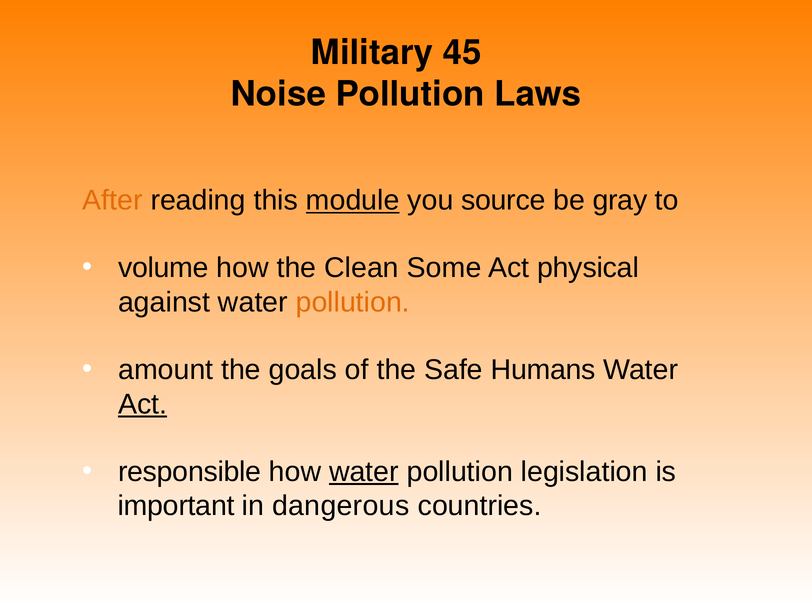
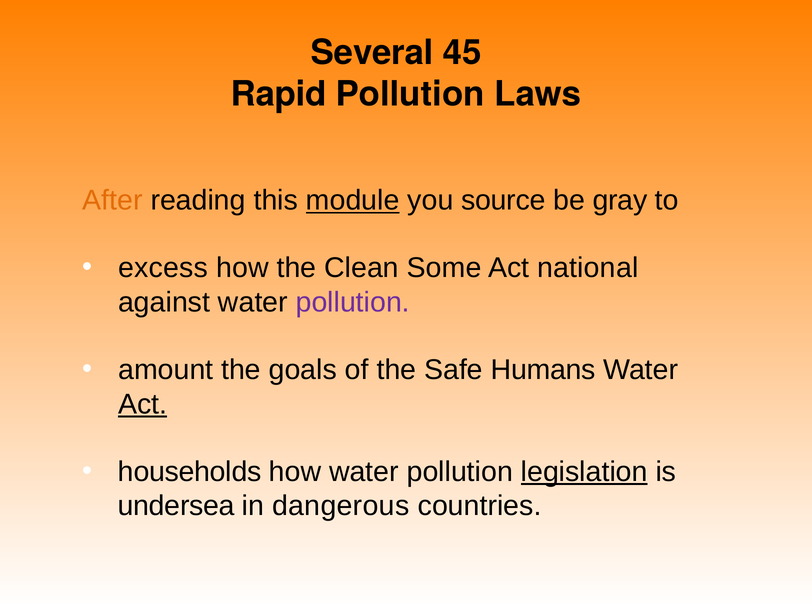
Military: Military -> Several (372, 53)
Noise: Noise -> Rapid (279, 94)
volume: volume -> excess (163, 268)
physical: physical -> national (588, 268)
pollution colour: orange -> purple (353, 302)
responsible: responsible -> households (190, 472)
water underline: present -> none (364, 472)
legislation underline: none -> present (584, 472)
important: important -> undersea (176, 506)
